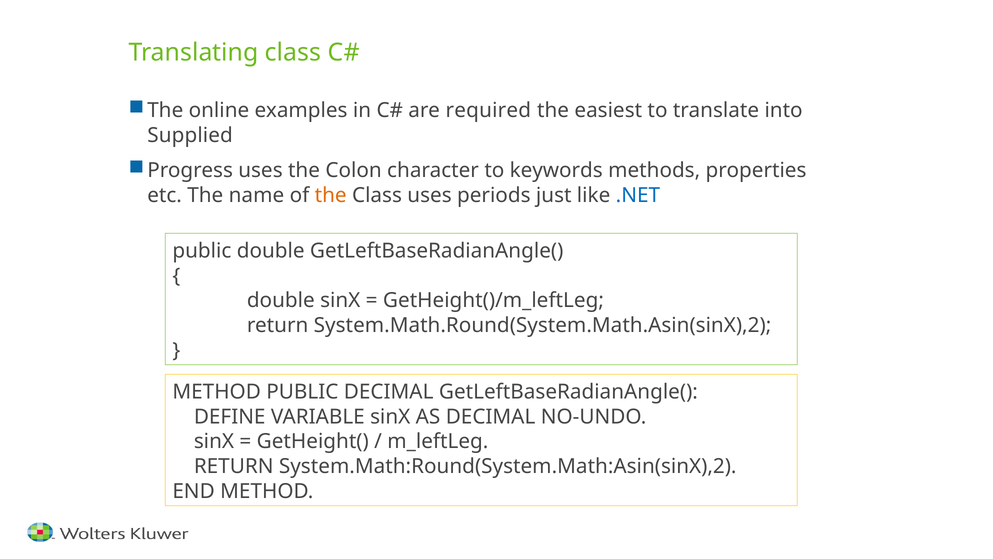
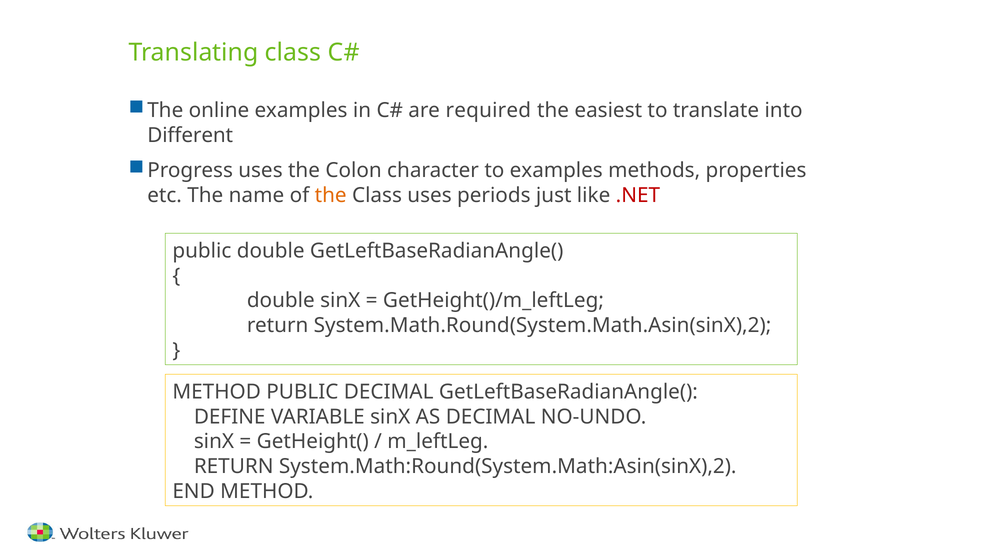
Supplied: Supplied -> Different (190, 135)
to keywords: keywords -> examples (556, 170)
.NET colour: blue -> red (638, 195)
